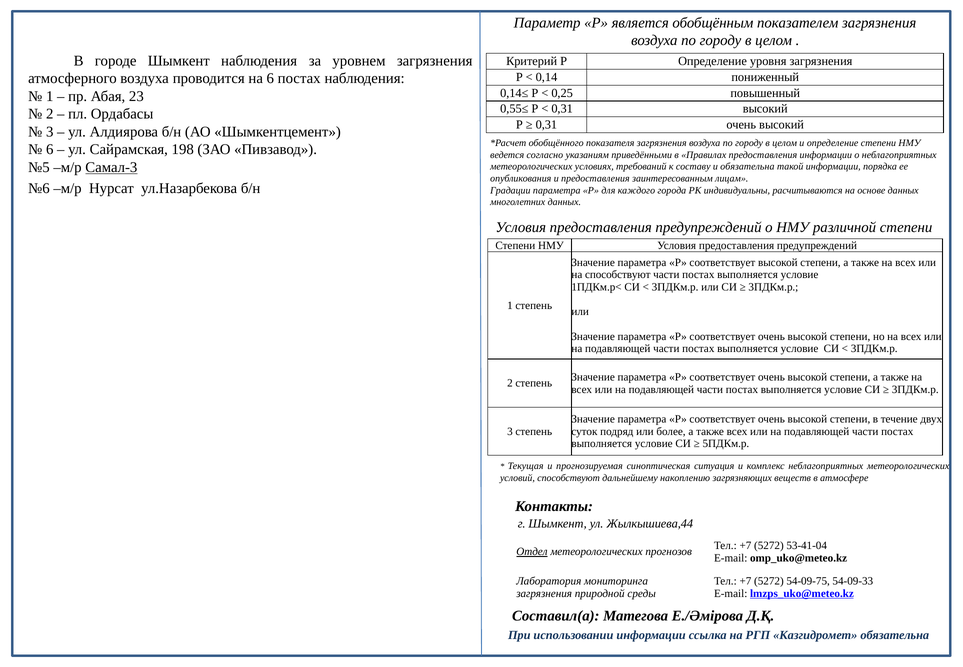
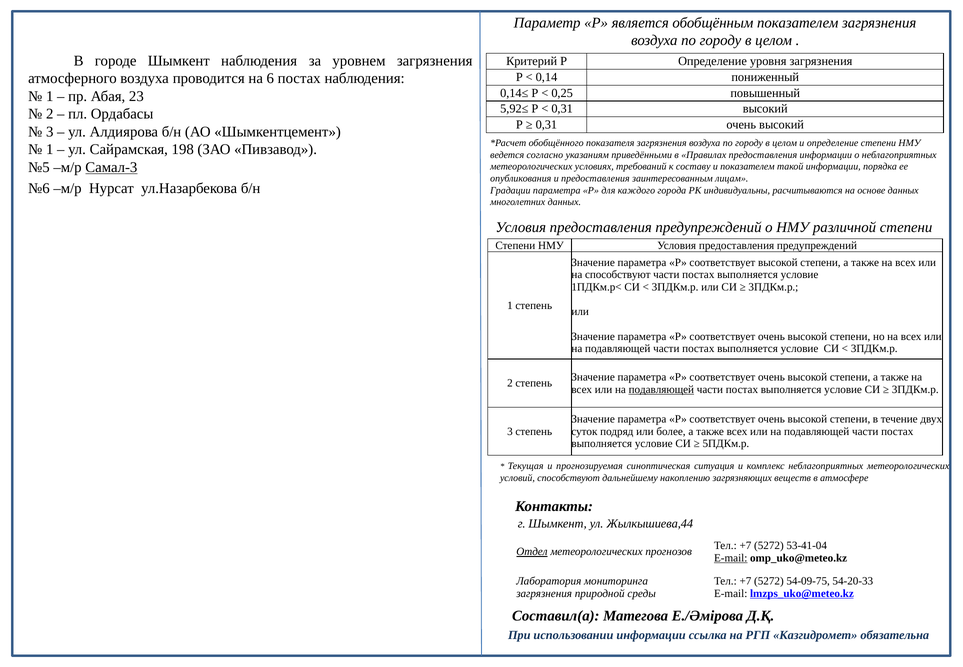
0,55≤: 0,55≤ -> 5,92≤ (514, 109)
6: 6 -> 1 (50, 150)
и обязательна: обязательна -> показателем (747, 167)
подавляющей underline: none -> present (661, 389)
E-mail underline: none -> present (731, 558)
54-09-33: 54-09-33 -> 54-20-33 (853, 581)
